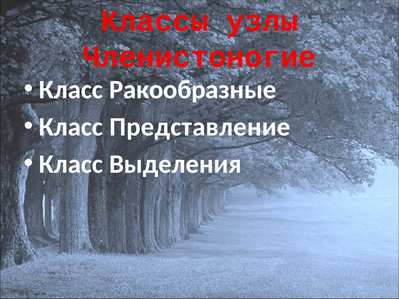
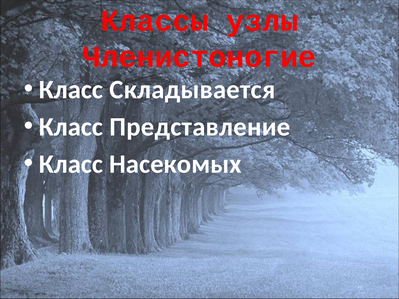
Ракообразные: Ракообразные -> Складывается (192, 90)
Выделения: Выделения -> Насекомых (175, 164)
